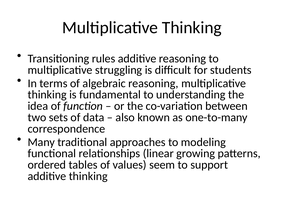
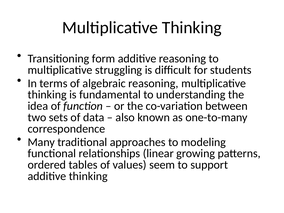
rules: rules -> form (104, 59)
